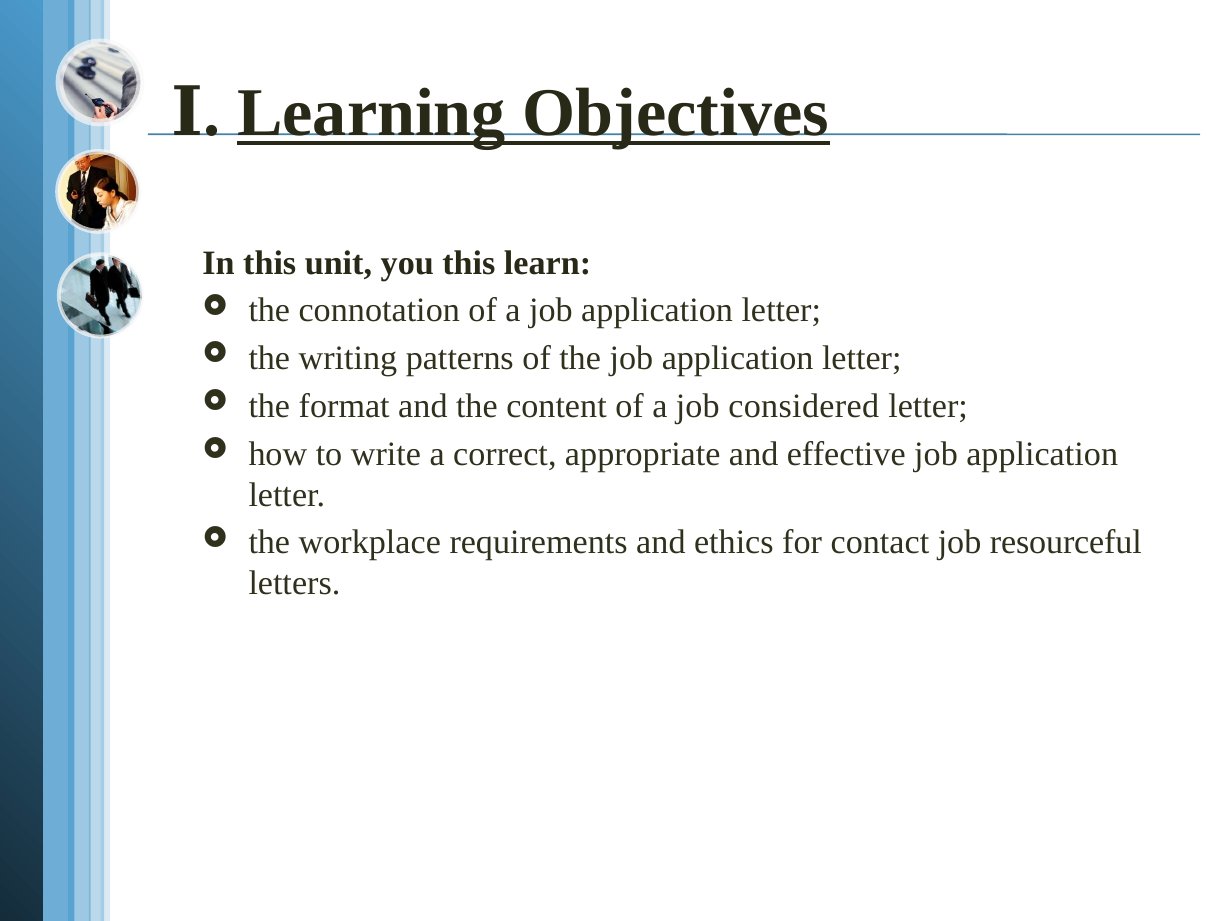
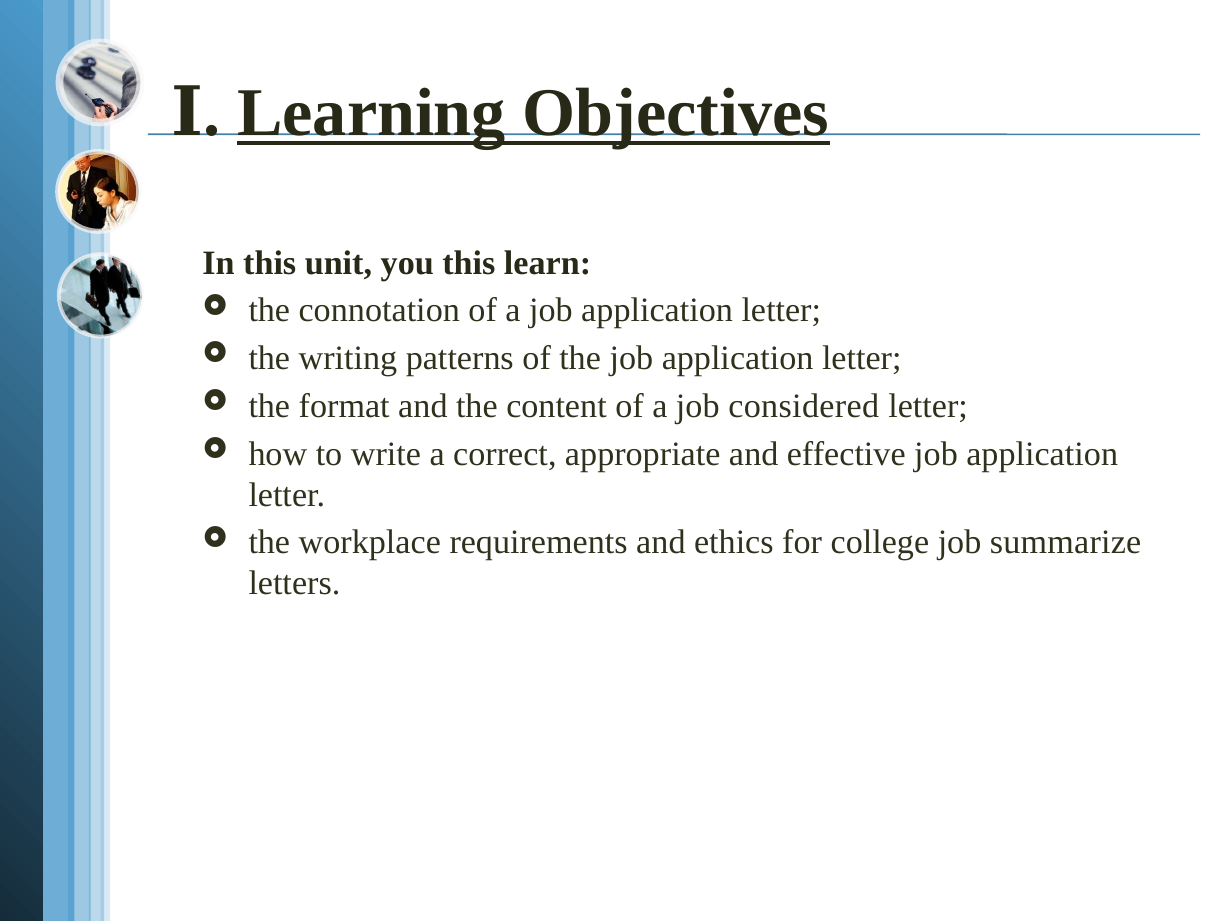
contact: contact -> college (880, 543)
resourceful: resourceful -> summarize (1066, 543)
